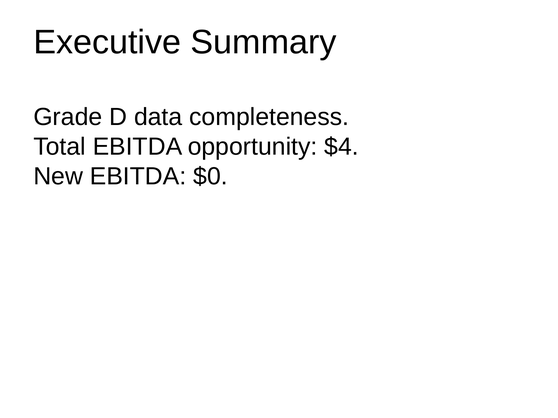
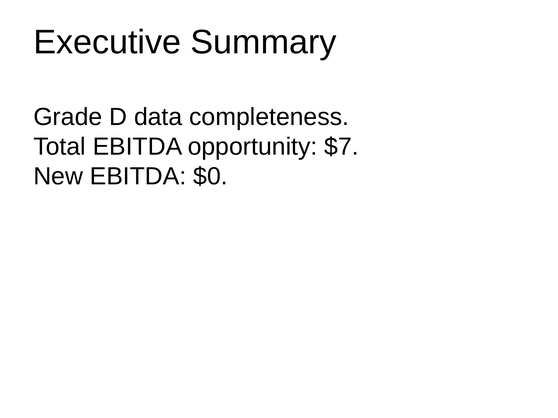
$4: $4 -> $7 (341, 147)
